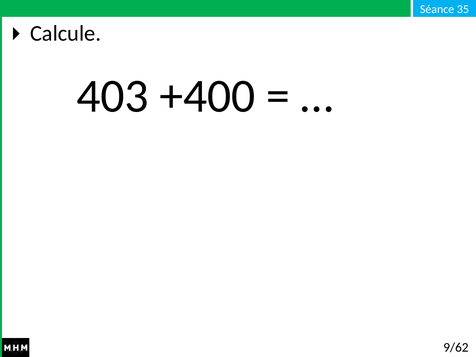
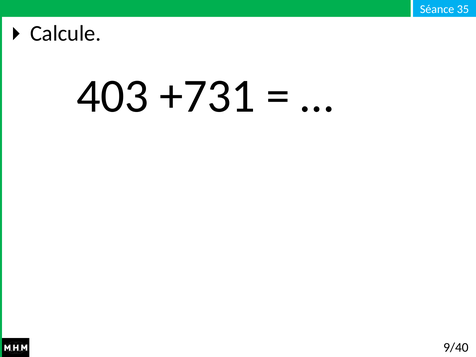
+400: +400 -> +731 (207, 96)
9/62: 9/62 -> 9/40 (456, 347)
